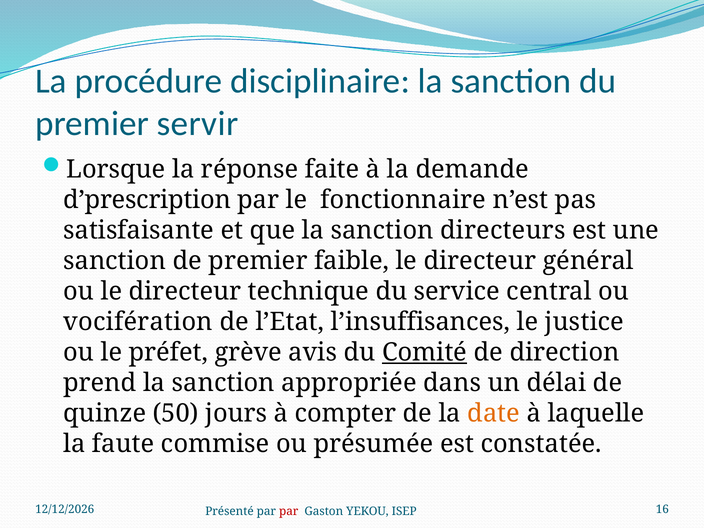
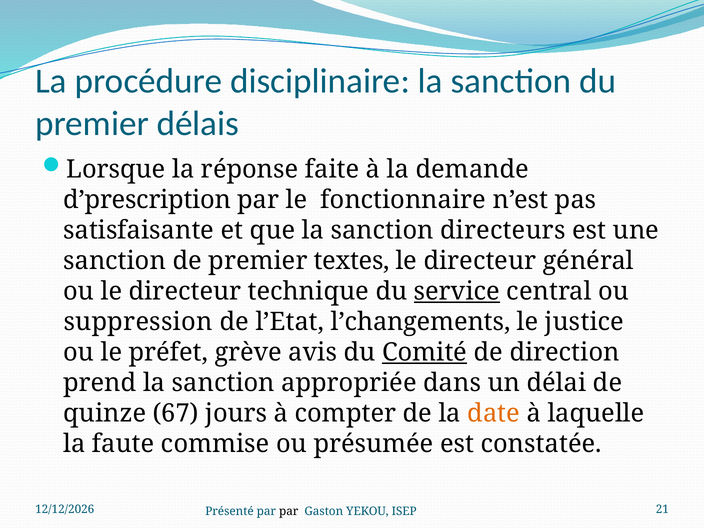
servir: servir -> délais (198, 124)
faible: faible -> textes (352, 261)
service underline: none -> present (457, 291)
vocifération: vocifération -> suppression (138, 322)
l’insuffisances: l’insuffisances -> l’changements (421, 322)
50: 50 -> 67 (176, 413)
16: 16 -> 21 (662, 509)
par colour: red -> black (289, 511)
